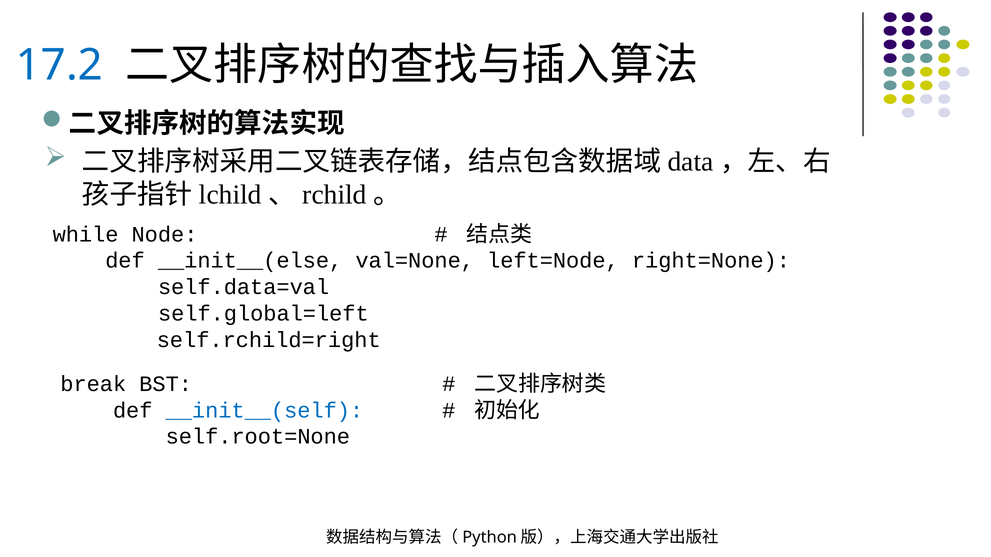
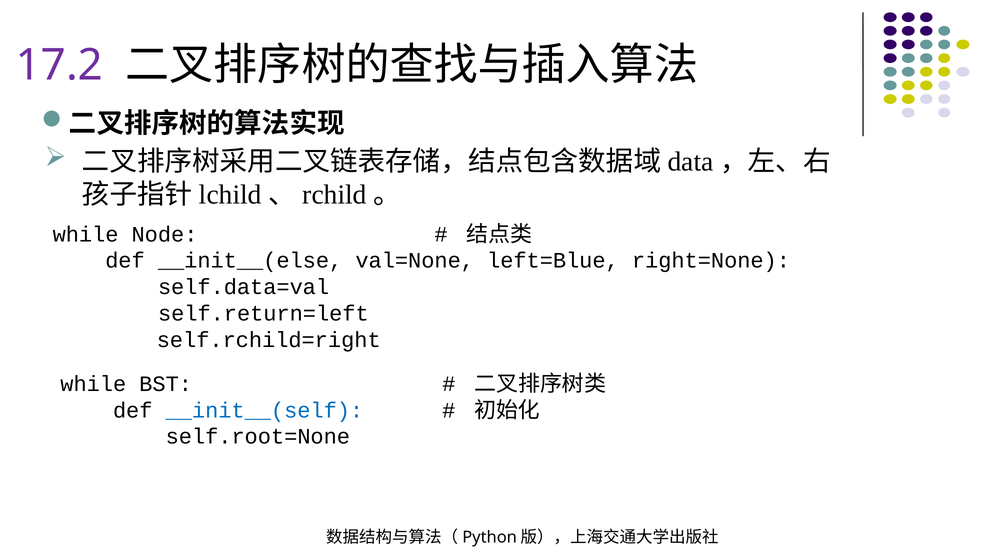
17.2 colour: blue -> purple (59, 65)
left=Node: left=Node -> left=Blue (553, 261)
self.global=left: self.global=left -> self.return=left (263, 314)
break: break -> while (93, 384)
